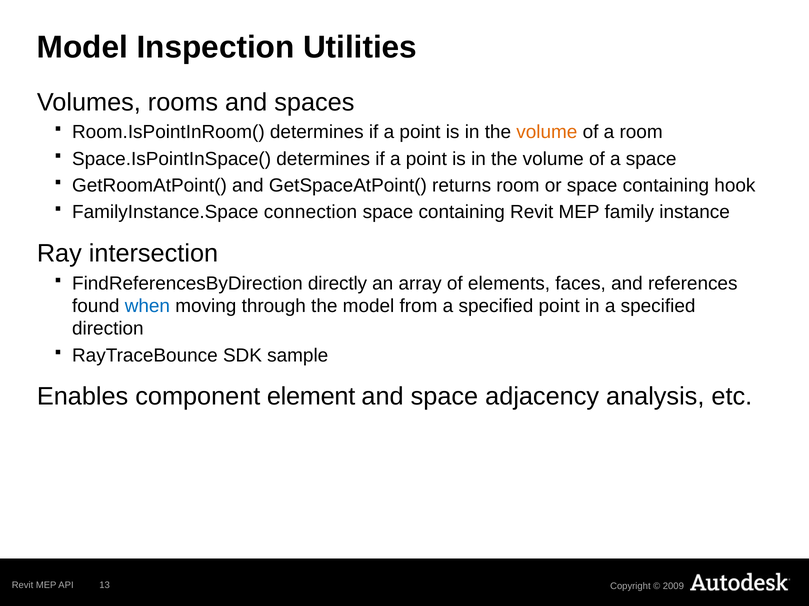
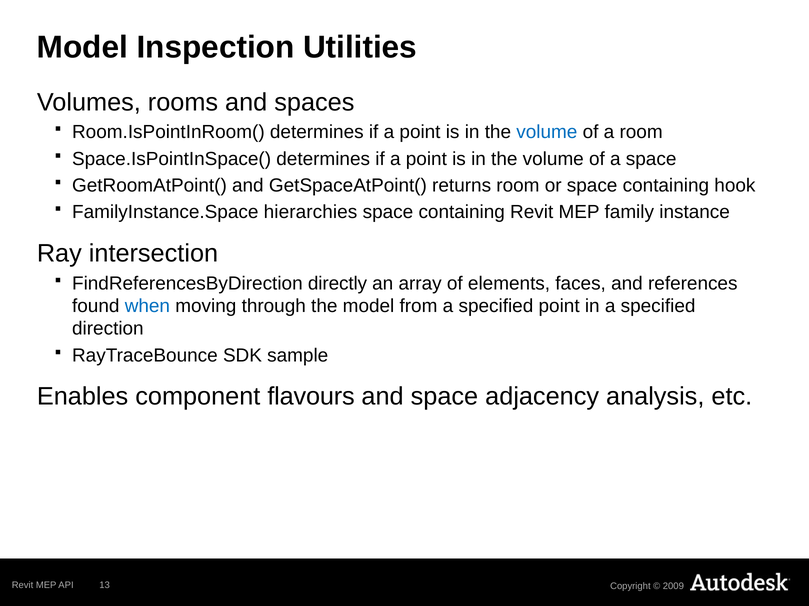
volume colour: orange -> blue (547, 132)
connection: connection -> hierarchies (311, 212)
element: element -> flavours (311, 397)
